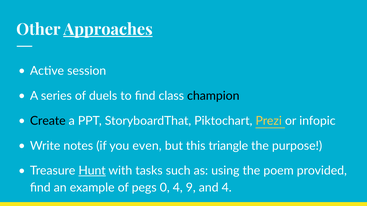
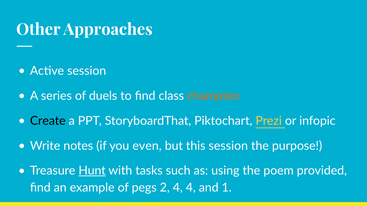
Approaches underline: present -> none (108, 30)
champion colour: black -> orange (213, 96)
this triangle: triangle -> session (228, 146)
0: 0 -> 2 (165, 188)
4 9: 9 -> 4 (191, 188)
and 4: 4 -> 1 (227, 188)
